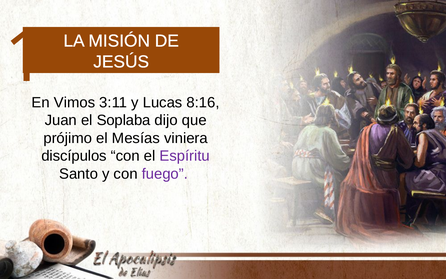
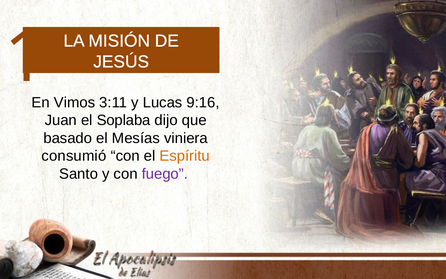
8:16: 8:16 -> 9:16 (203, 102)
prójimo: prójimo -> basado (68, 138)
discípulos: discípulos -> consumió (74, 156)
Espíritu colour: purple -> orange (185, 156)
